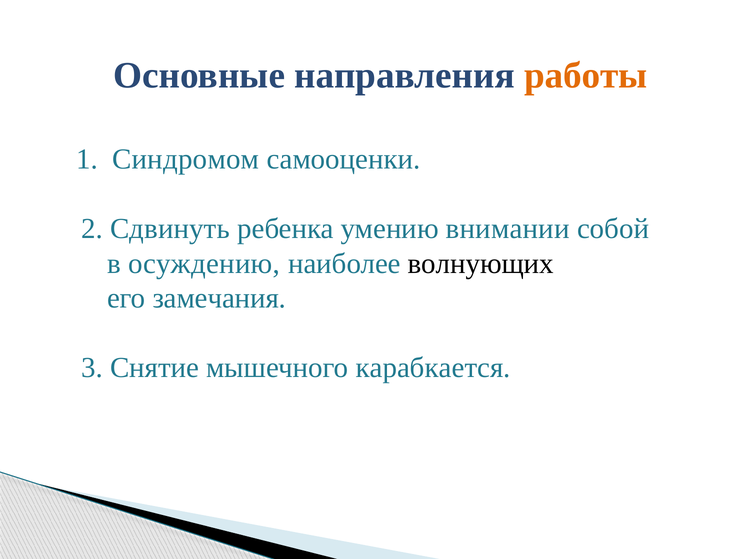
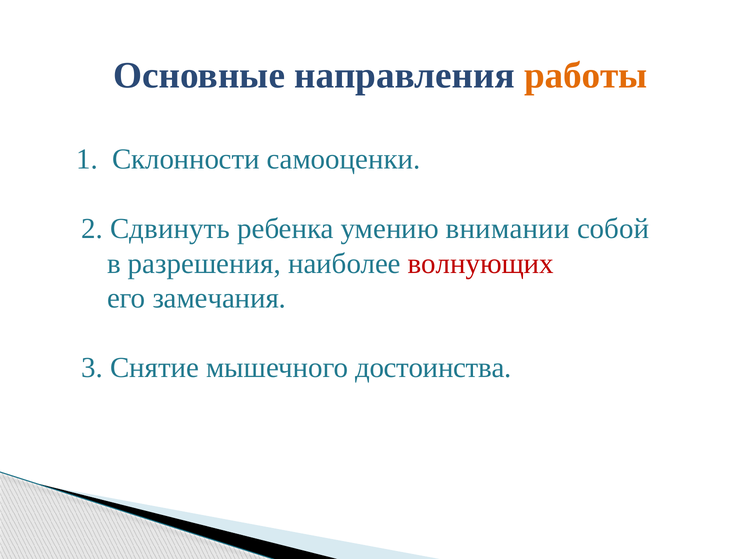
Синдромом: Синдромом -> Склонности (186, 159)
осуждению: осуждению -> разрешения (204, 263)
волнующих colour: black -> red (481, 263)
карабкается: карабкается -> достоинства (433, 368)
